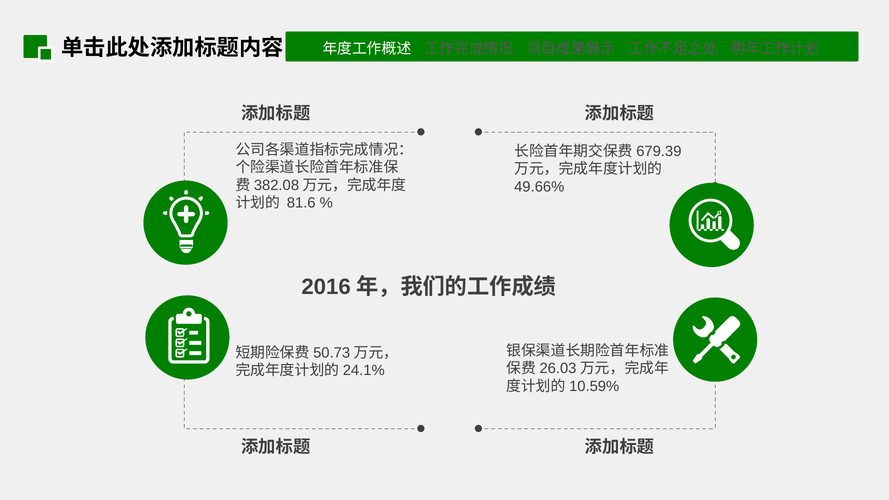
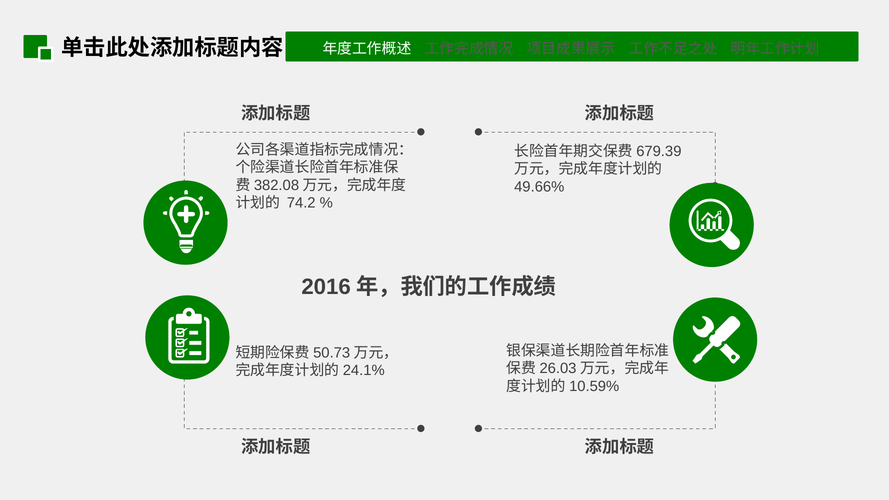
81.6: 81.6 -> 74.2 (301, 203)
